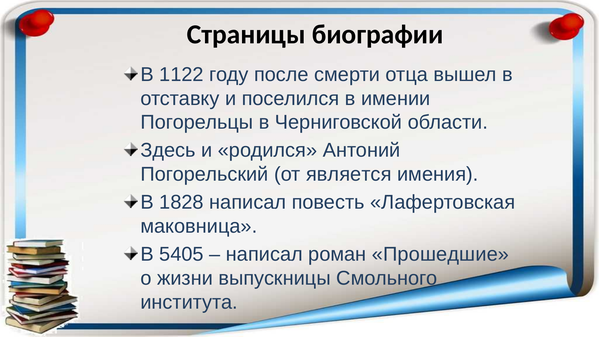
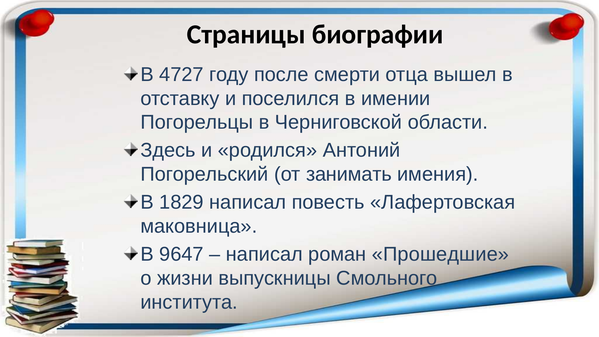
1122: 1122 -> 4727 (182, 74)
является: является -> занимать (349, 174)
1828: 1828 -> 1829 (182, 202)
5405: 5405 -> 9647 (182, 254)
